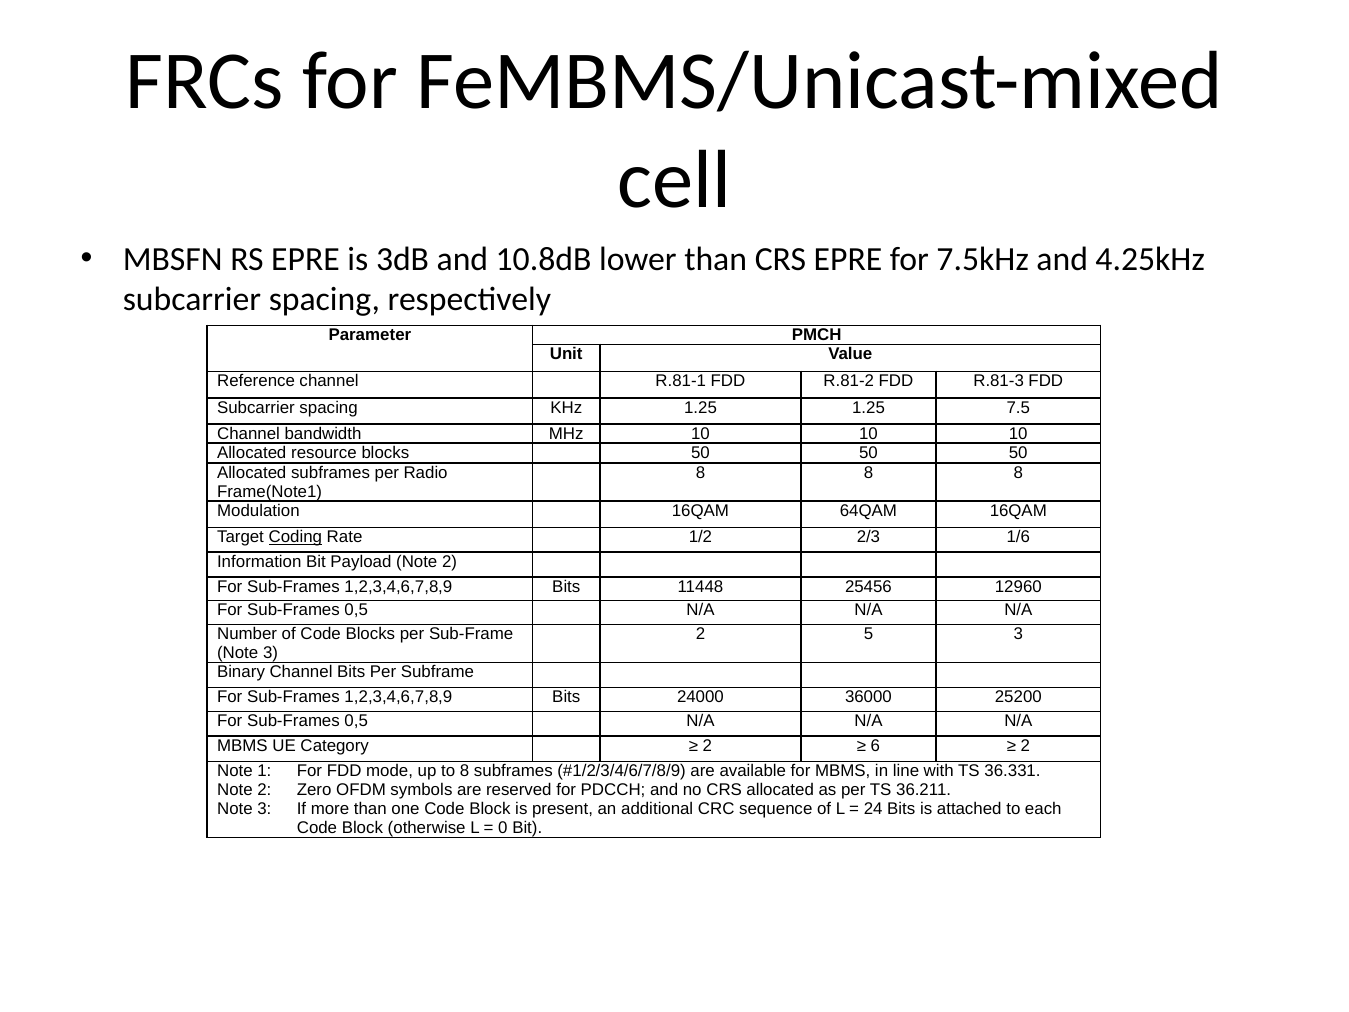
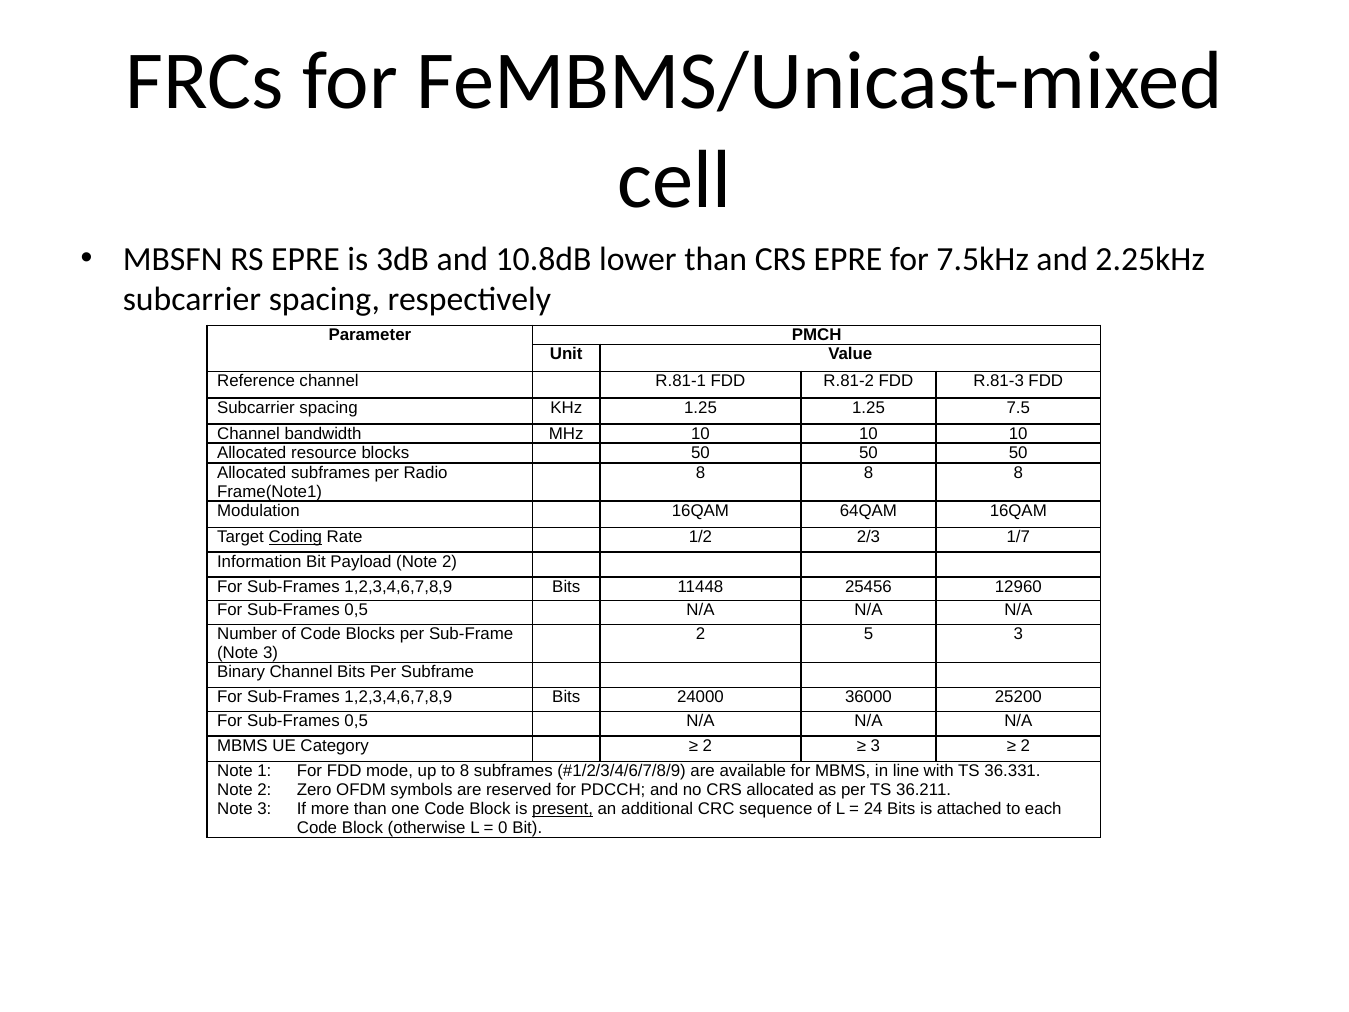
4.25kHz: 4.25kHz -> 2.25kHz (1150, 259)
1/6: 1/6 -> 1/7 (1018, 537)
6: 6 -> 3 (875, 745)
present underline: none -> present (562, 809)
